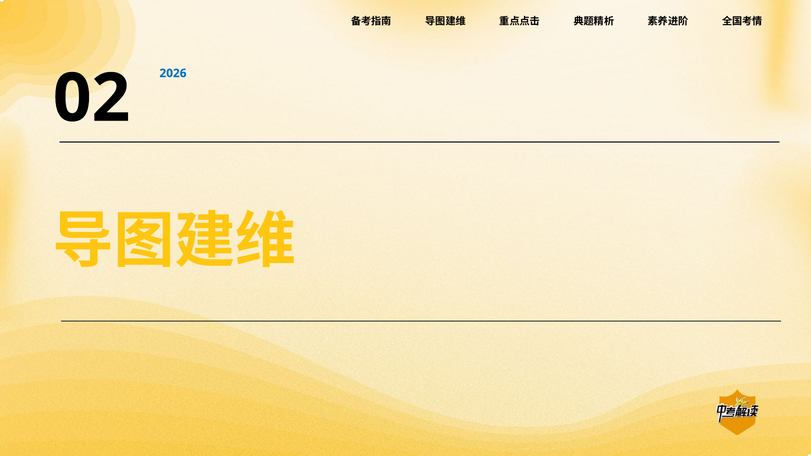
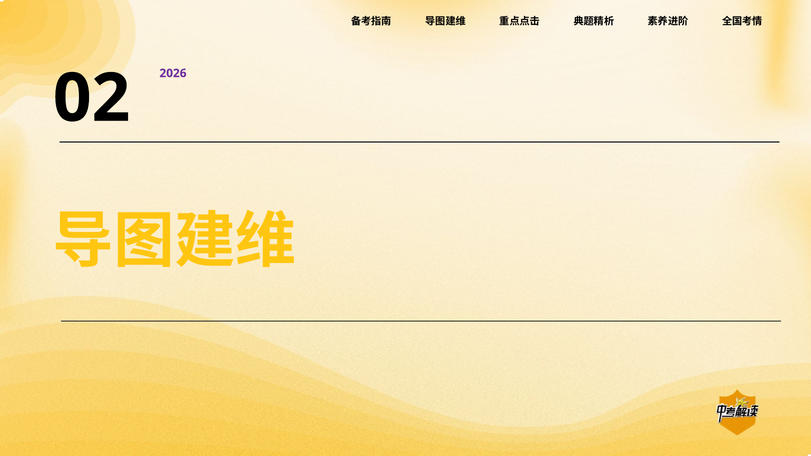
2026 colour: blue -> purple (173, 73)
